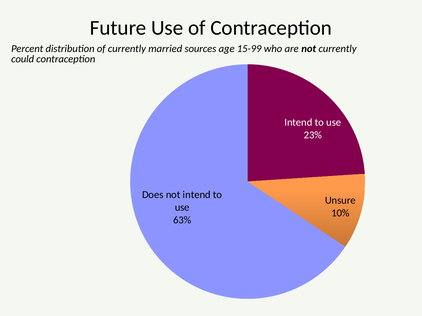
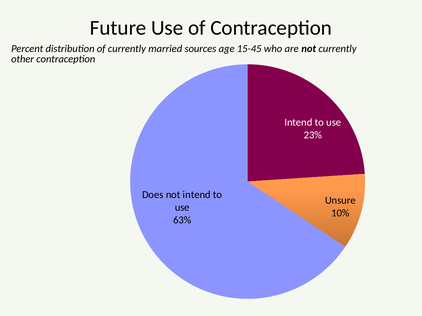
15-99: 15-99 -> 15-45 (249, 49)
could: could -> other (23, 59)
